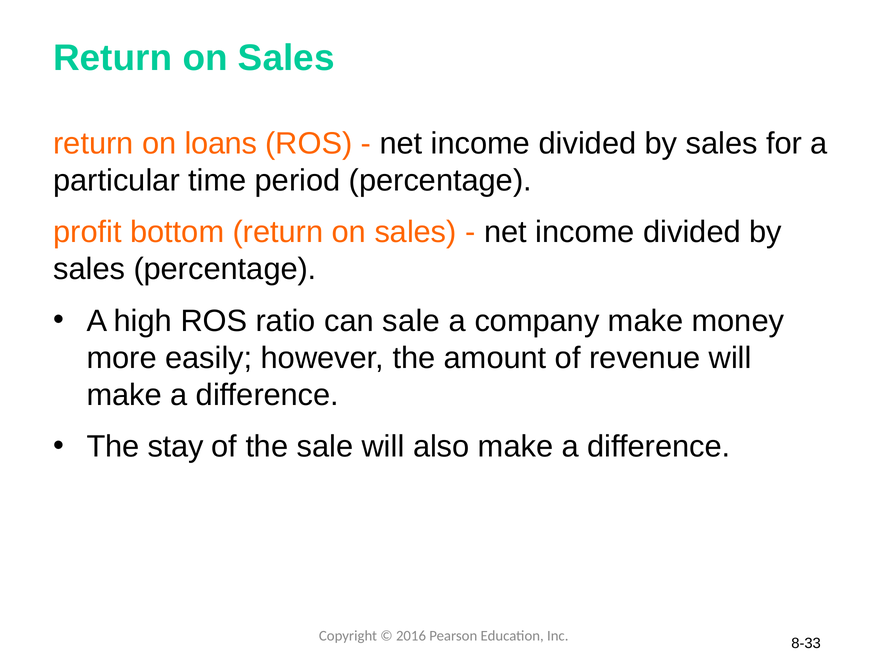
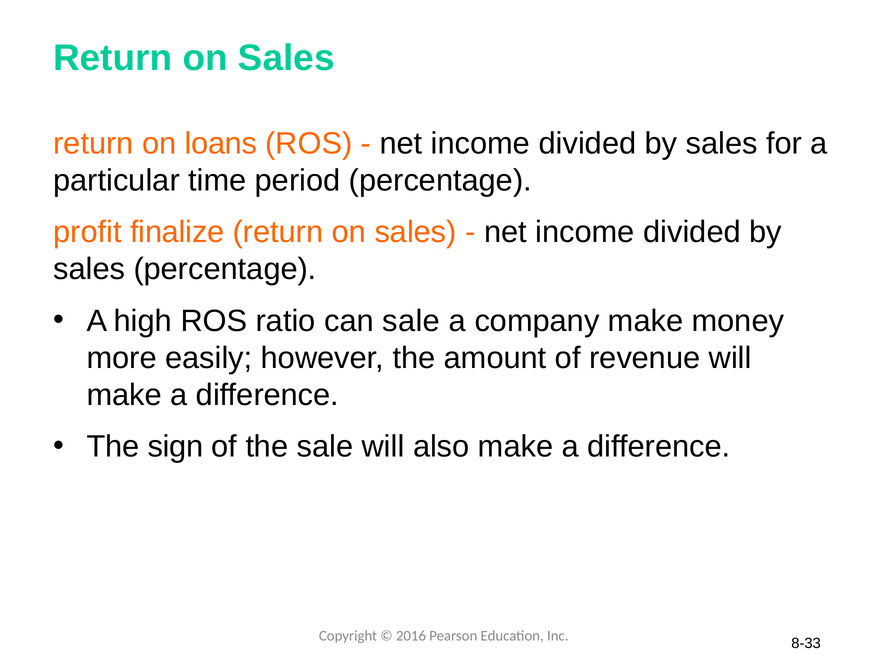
bottom: bottom -> finalize (177, 232)
stay: stay -> sign (176, 447)
